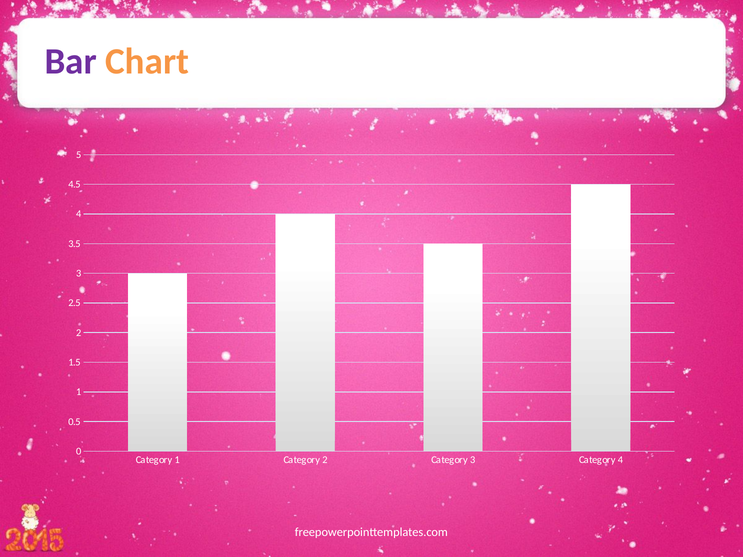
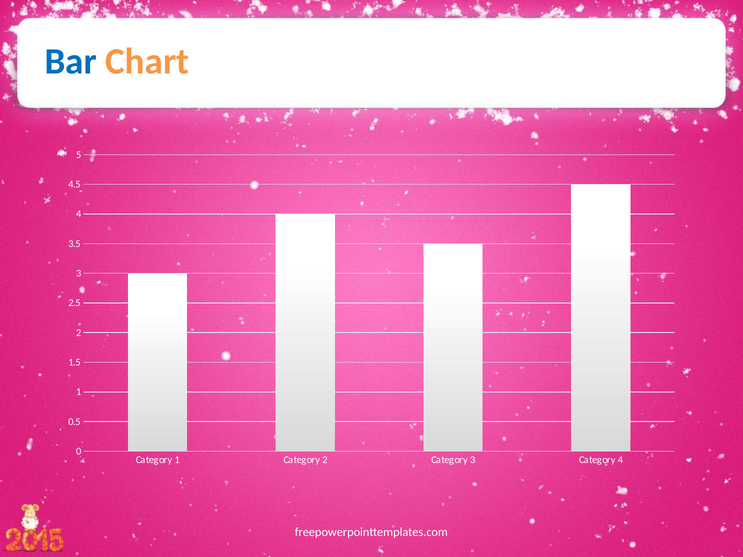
Bar colour: purple -> blue (71, 61)
